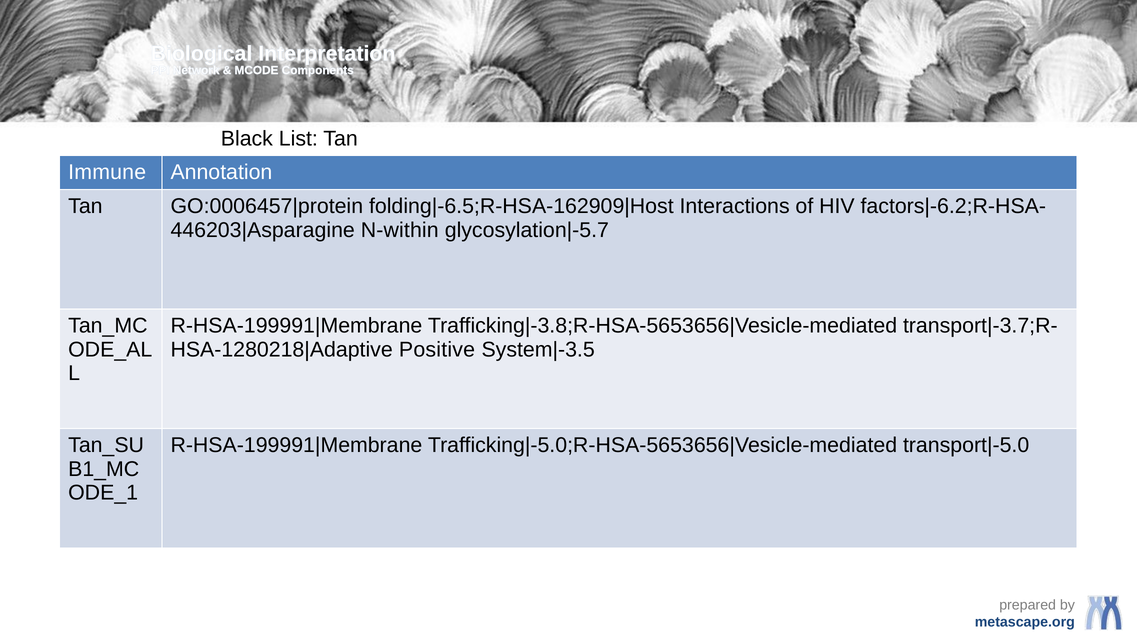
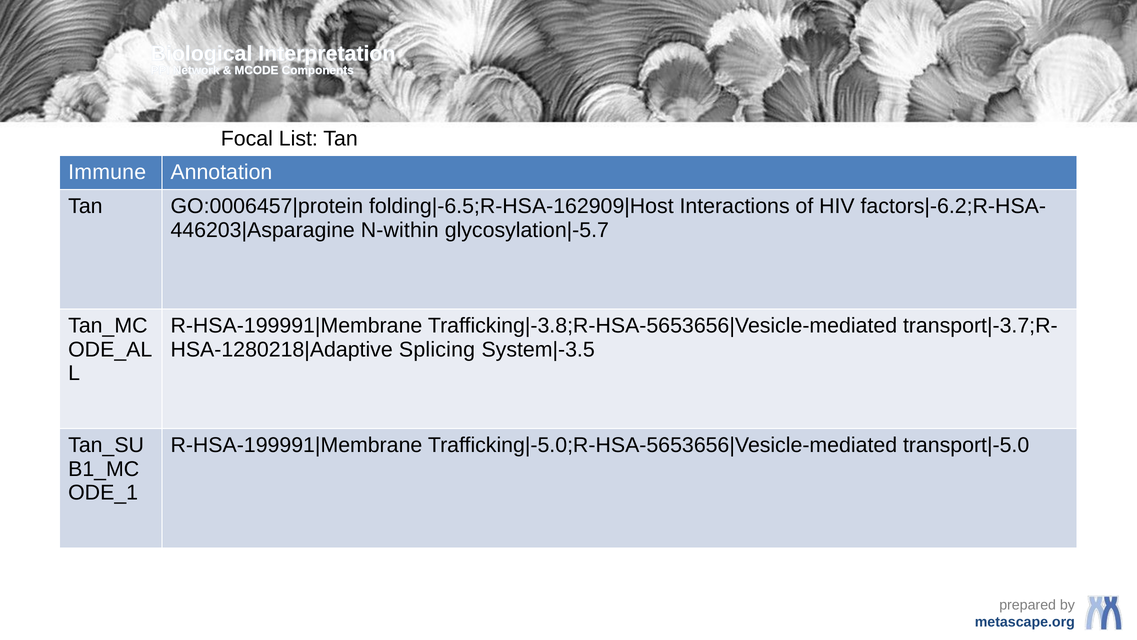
Black: Black -> Focal (247, 139)
Positive: Positive -> Splicing (437, 349)
